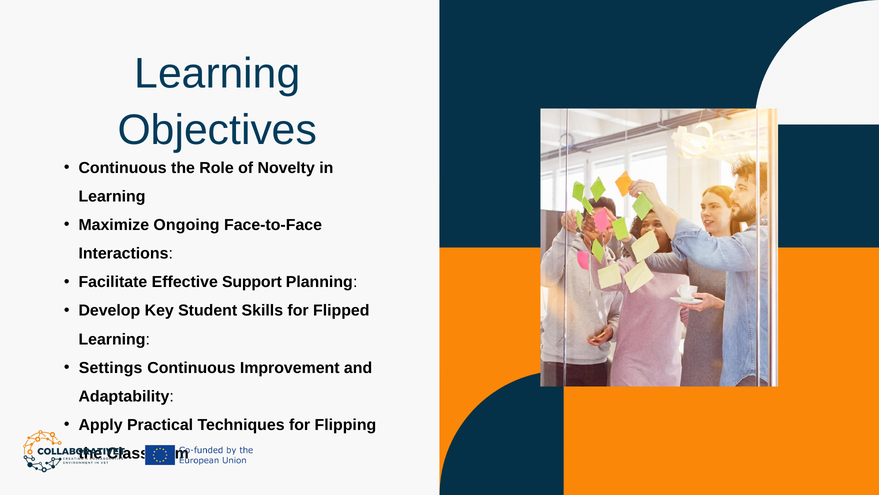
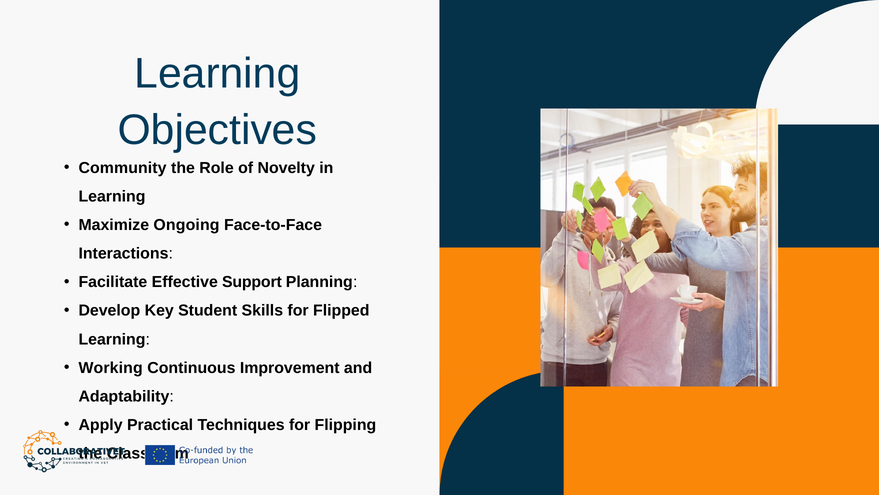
Continuous: Continuous -> Community (123, 168)
Settings: Settings -> Working (111, 367)
